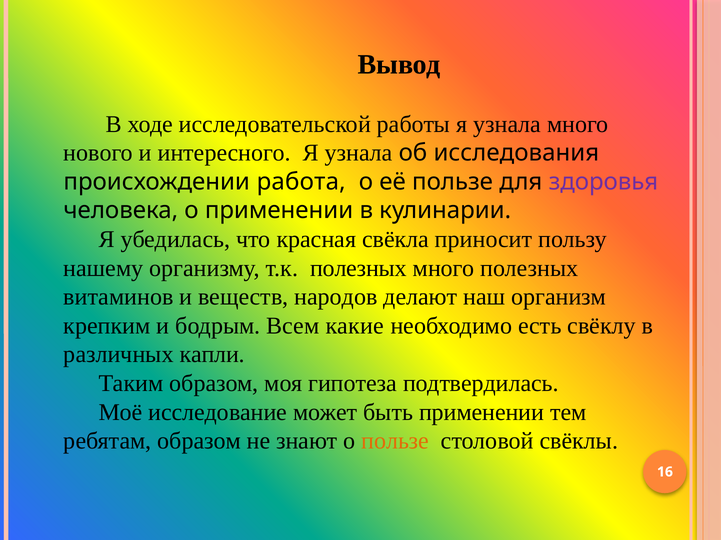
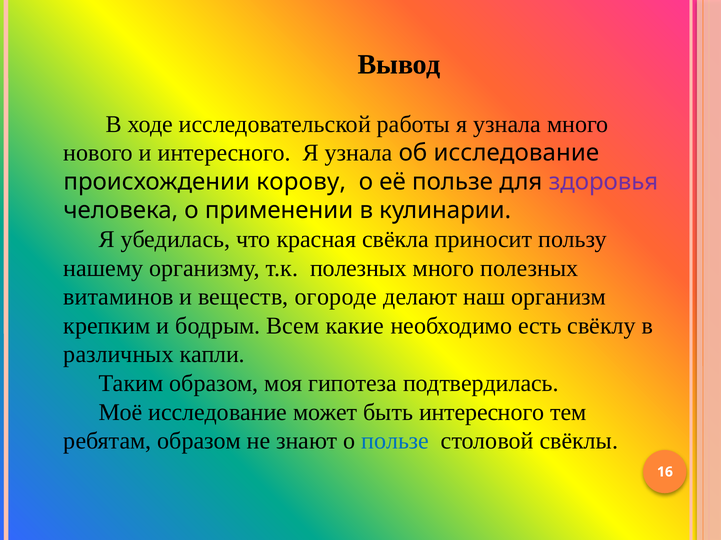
об исследования: исследования -> исследование (516, 153)
работа: работа -> корову (301, 182)
народов: народов -> огороде (336, 297)
быть применении: применении -> интересного (482, 413)
пользе colour: orange -> blue (395, 441)
